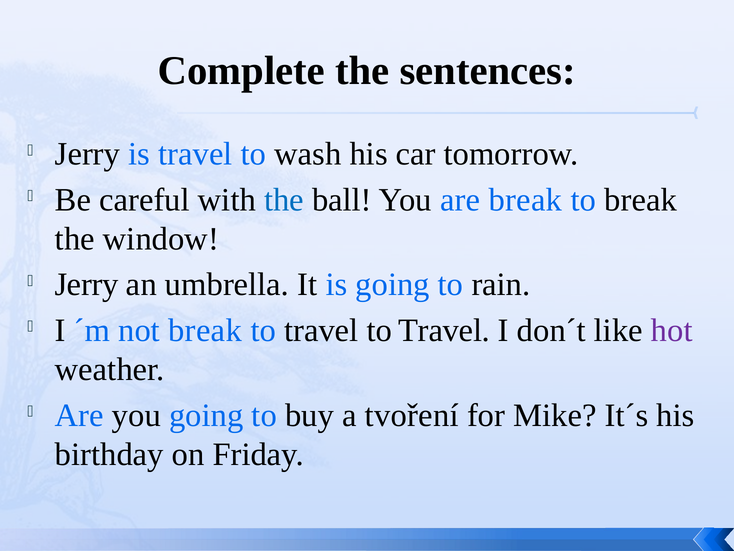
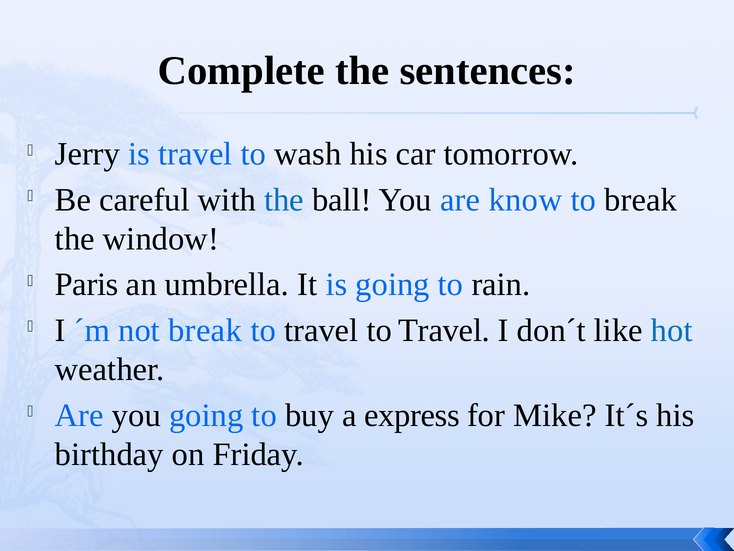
are break: break -> know (525, 200)
Jerry: Jerry -> Paris (87, 284)
hot colour: purple -> blue (672, 330)
tvoření: tvoření -> express (412, 415)
